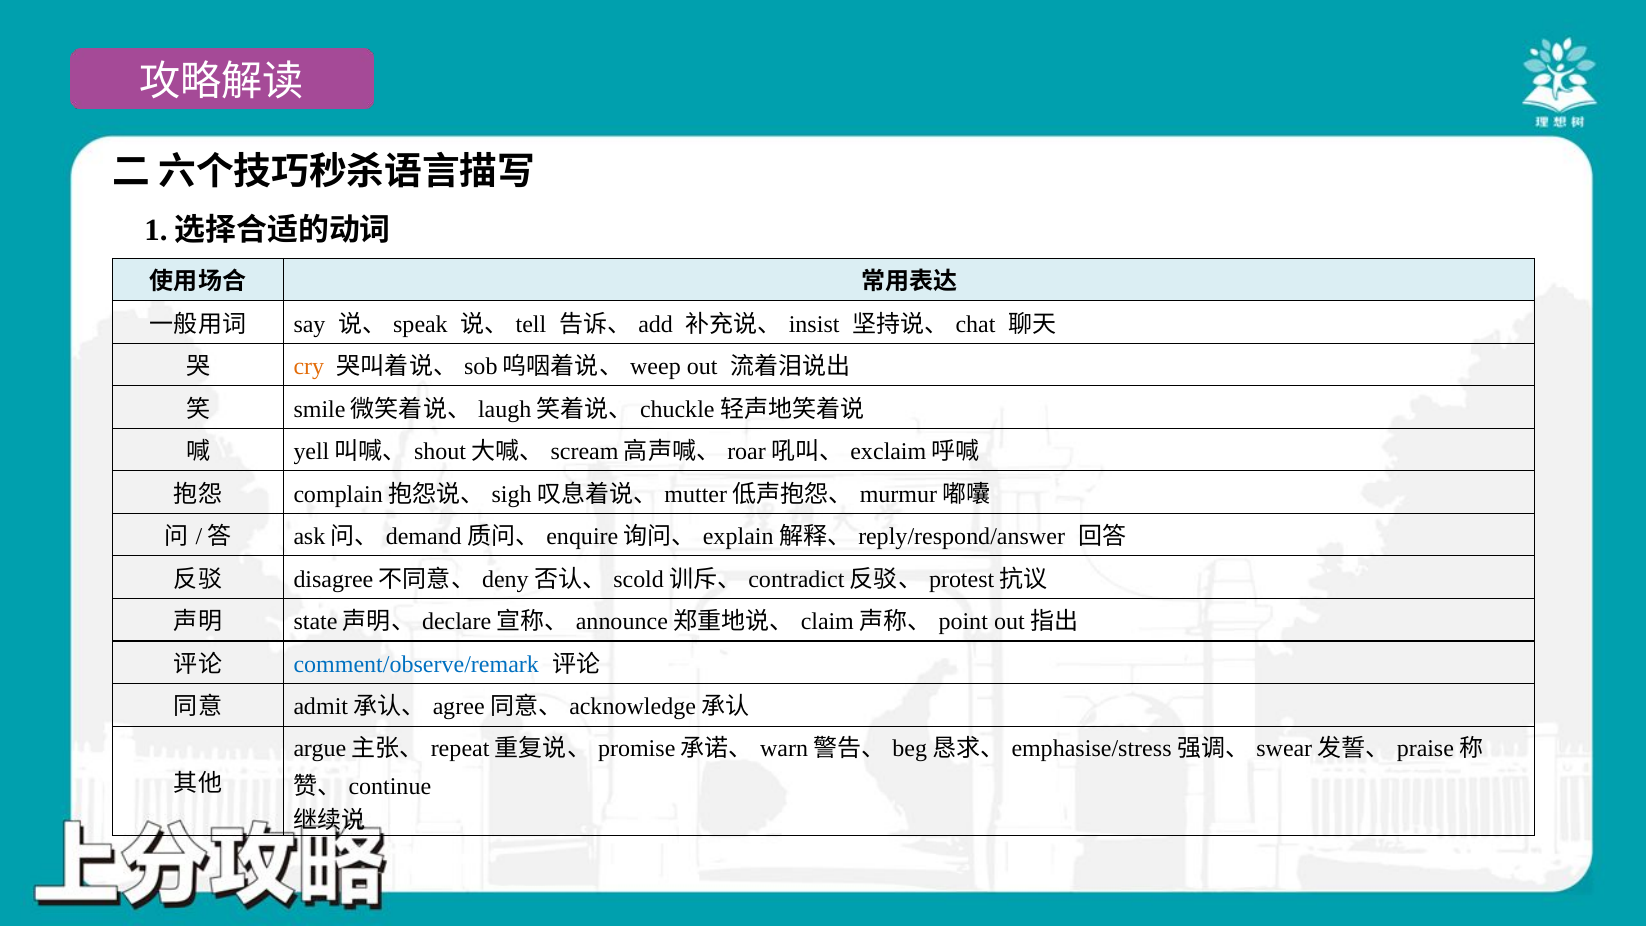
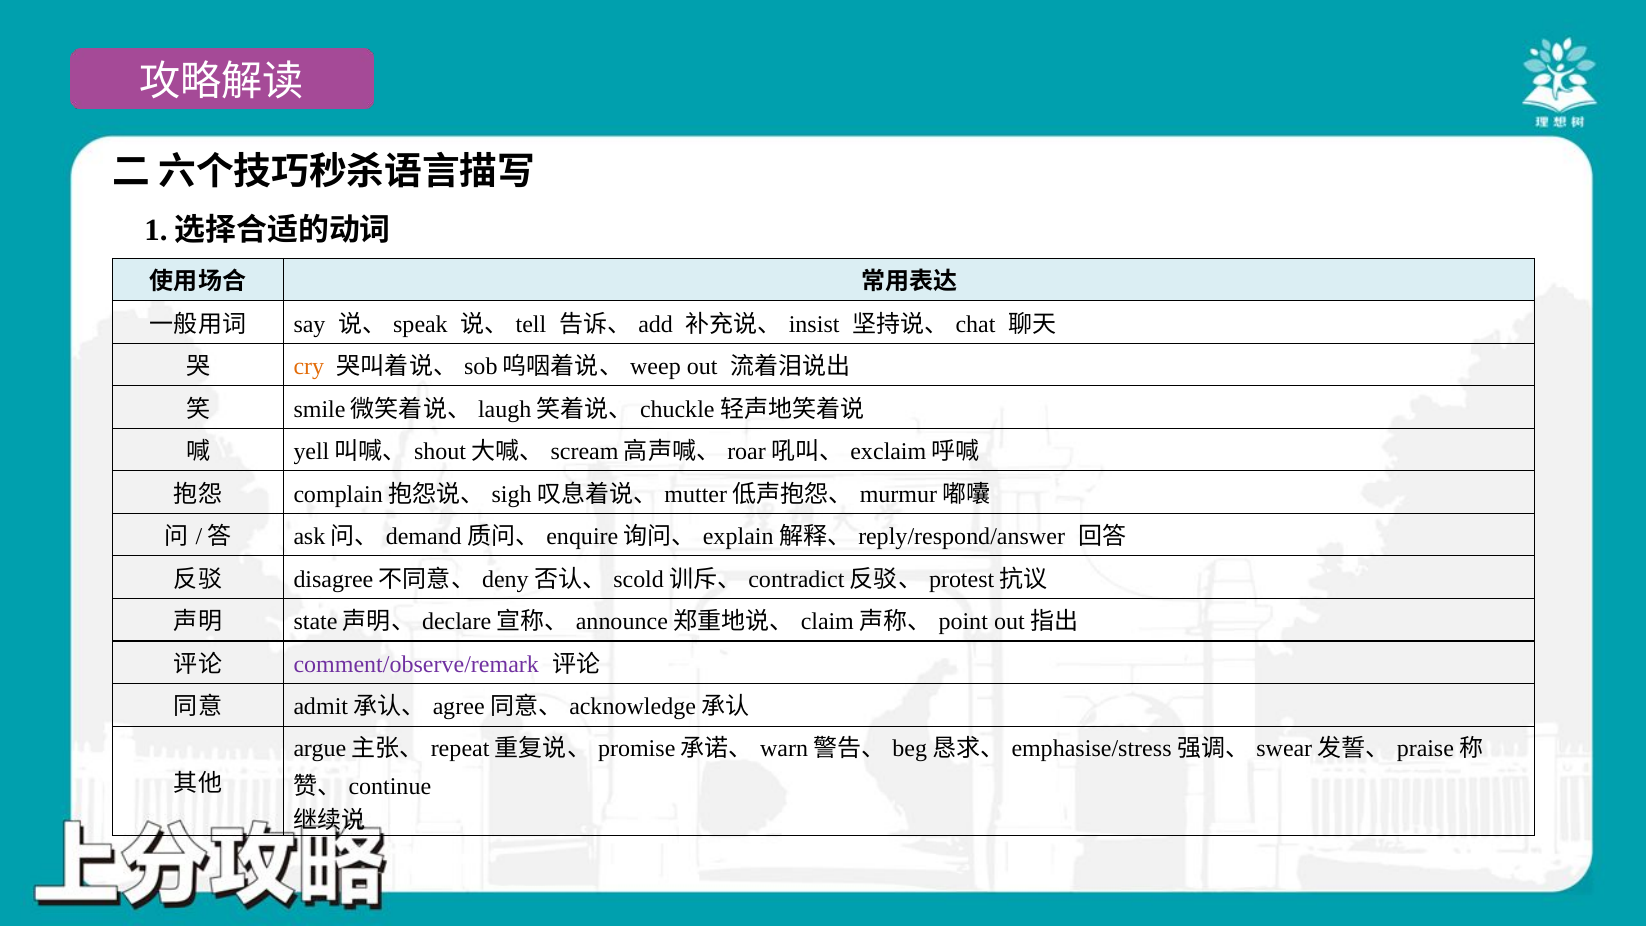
comment/observe/remark colour: blue -> purple (416, 664)
